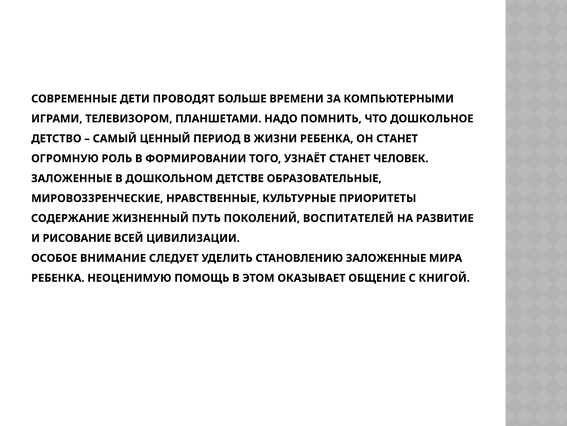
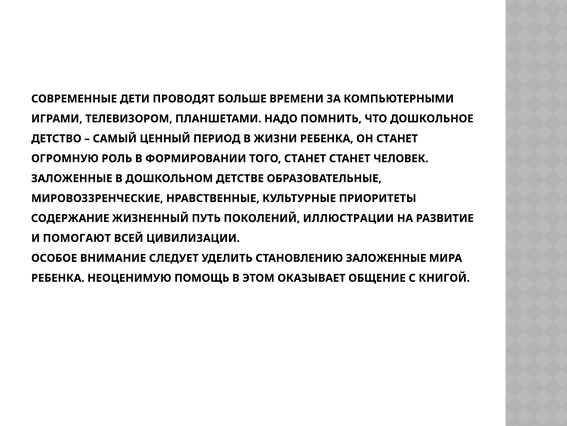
ТОГО УЗНАЁТ: УЗНАЁТ -> СТАНЕТ (305, 158)
ВОСПИТАТЕЛЕЙ: ВОСПИТАТЕЛЕЙ -> ИЛЛЮСТРАЦИИ (348, 218)
РИСОВАНИЕ: РИСОВАНИЕ -> ПОМОГАЮТ (77, 238)
